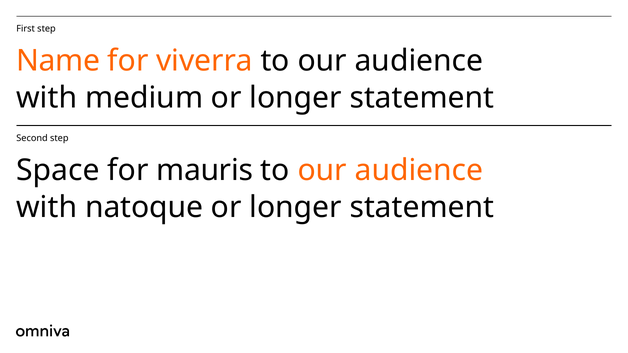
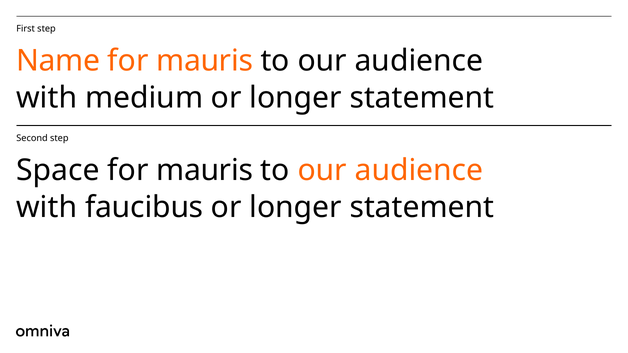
viverra: viverra -> mauris (205, 61)
natoque: natoque -> faucibus (144, 207)
